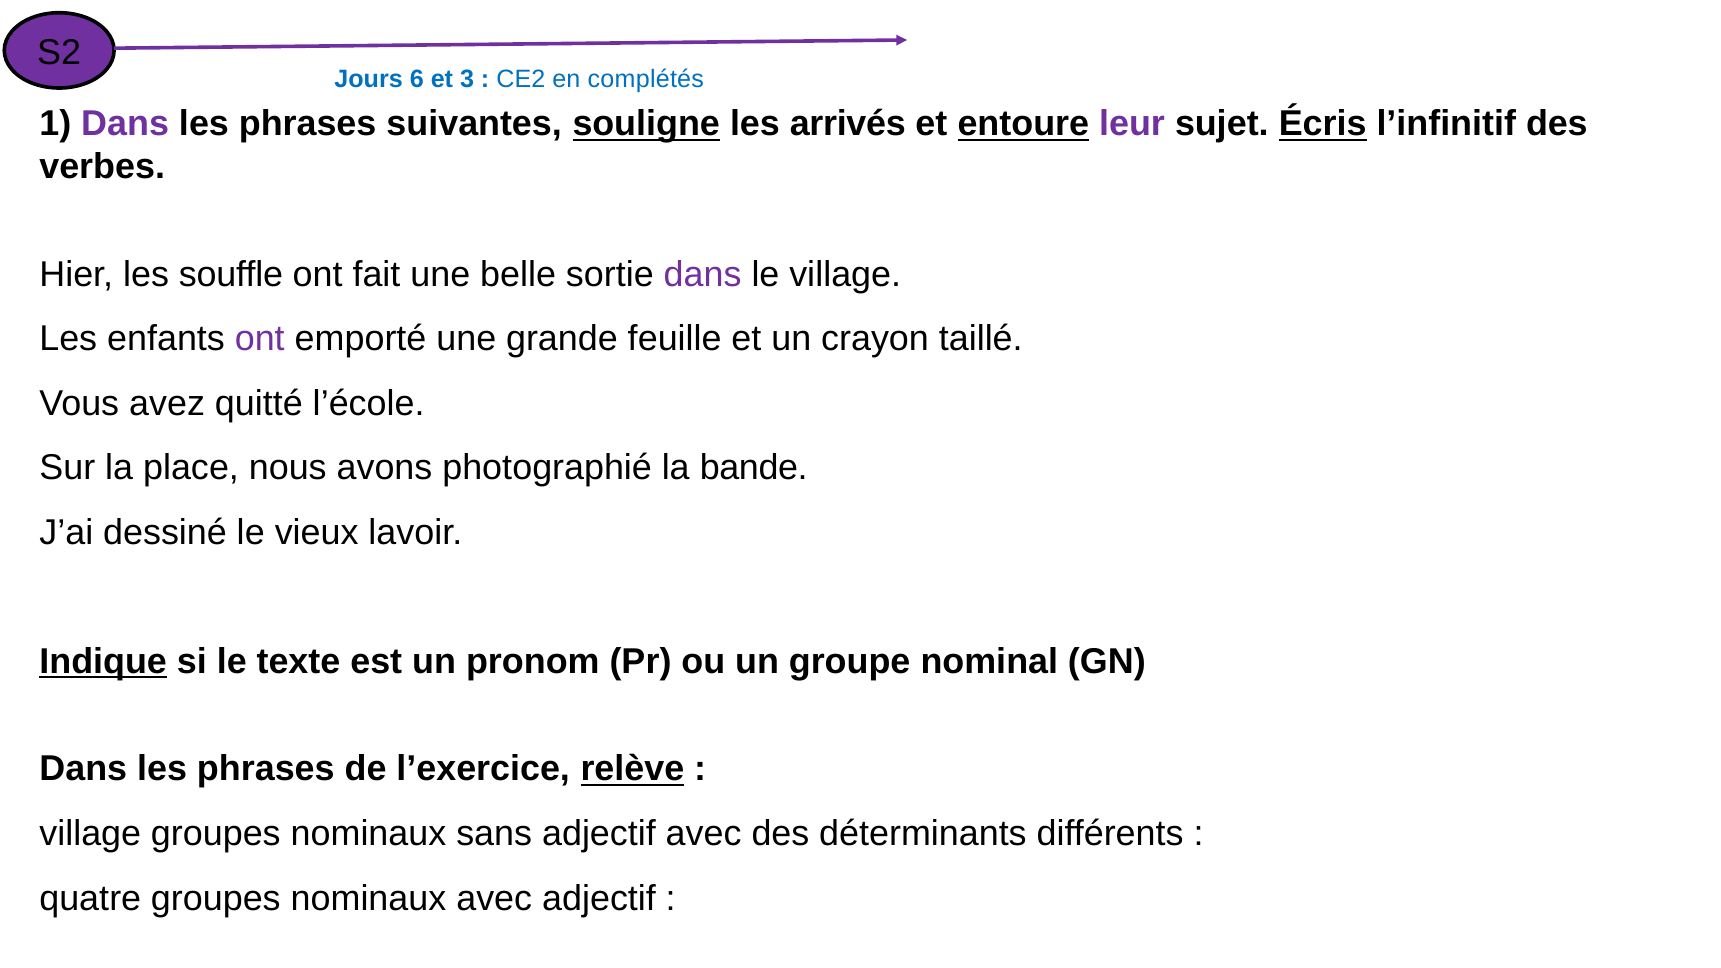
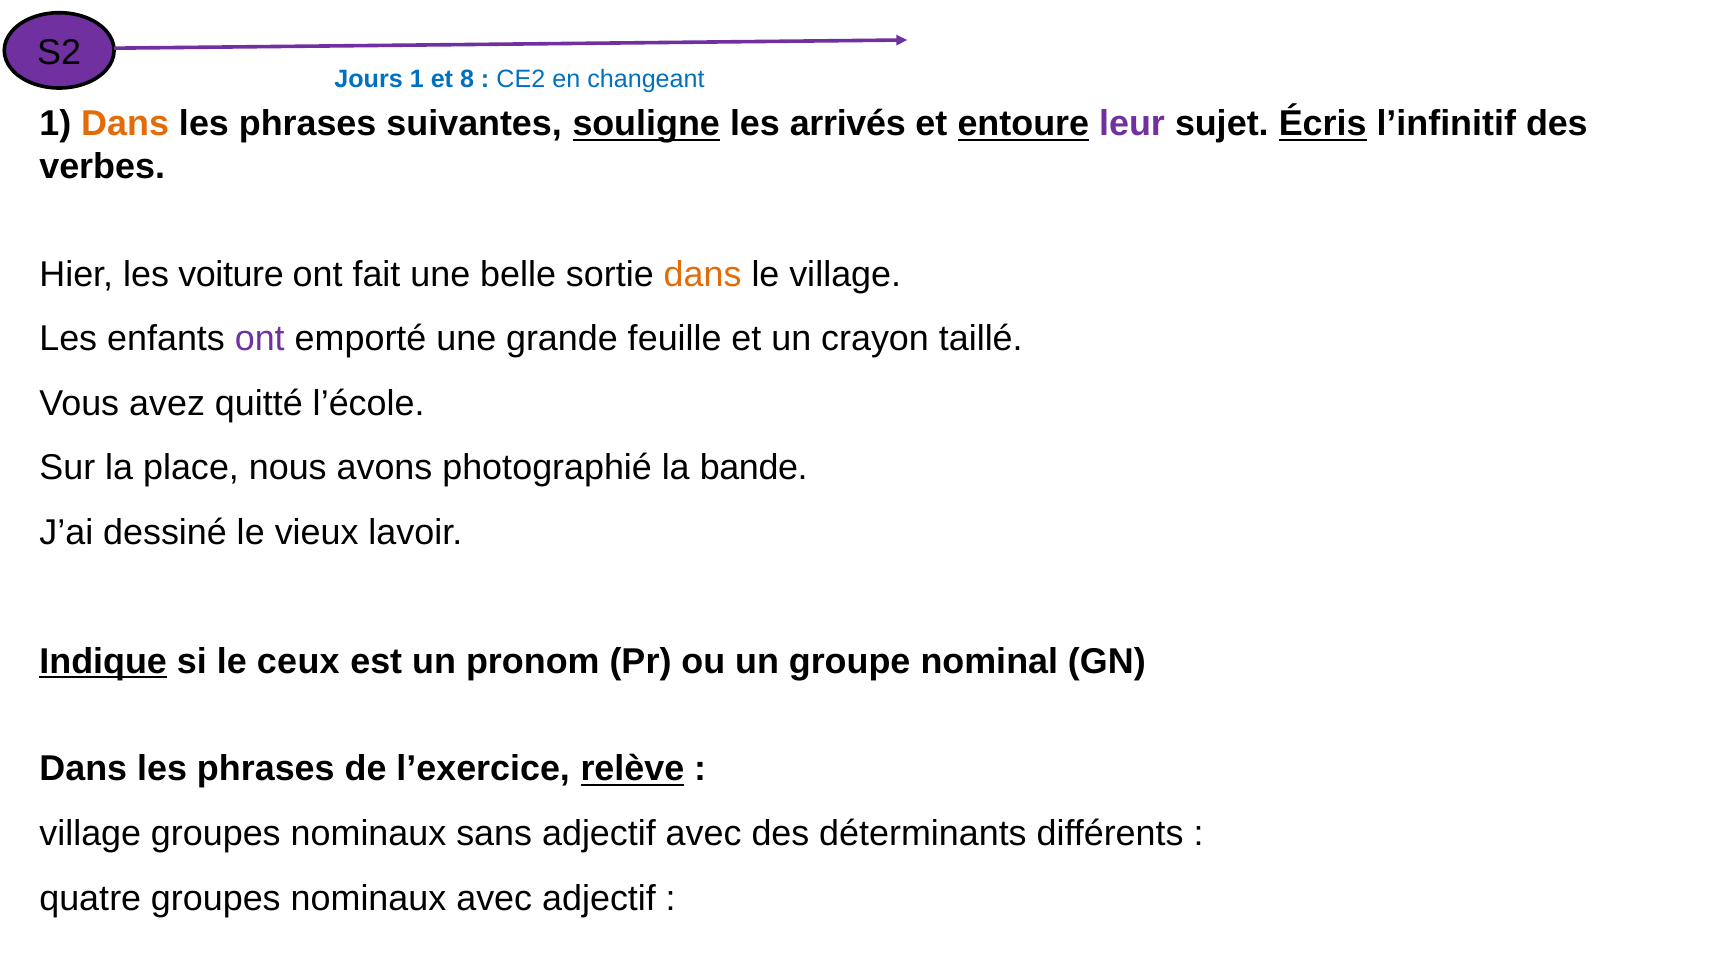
Jours 6: 6 -> 1 (417, 79)
3: 3 -> 8 (467, 79)
complétés: complétés -> changeant (646, 79)
Dans colour: purple -> orange (125, 124)
souffle: souffle -> voiture (231, 274)
dans colour: purple -> orange (703, 274)
texte: texte -> ceux (298, 662)
